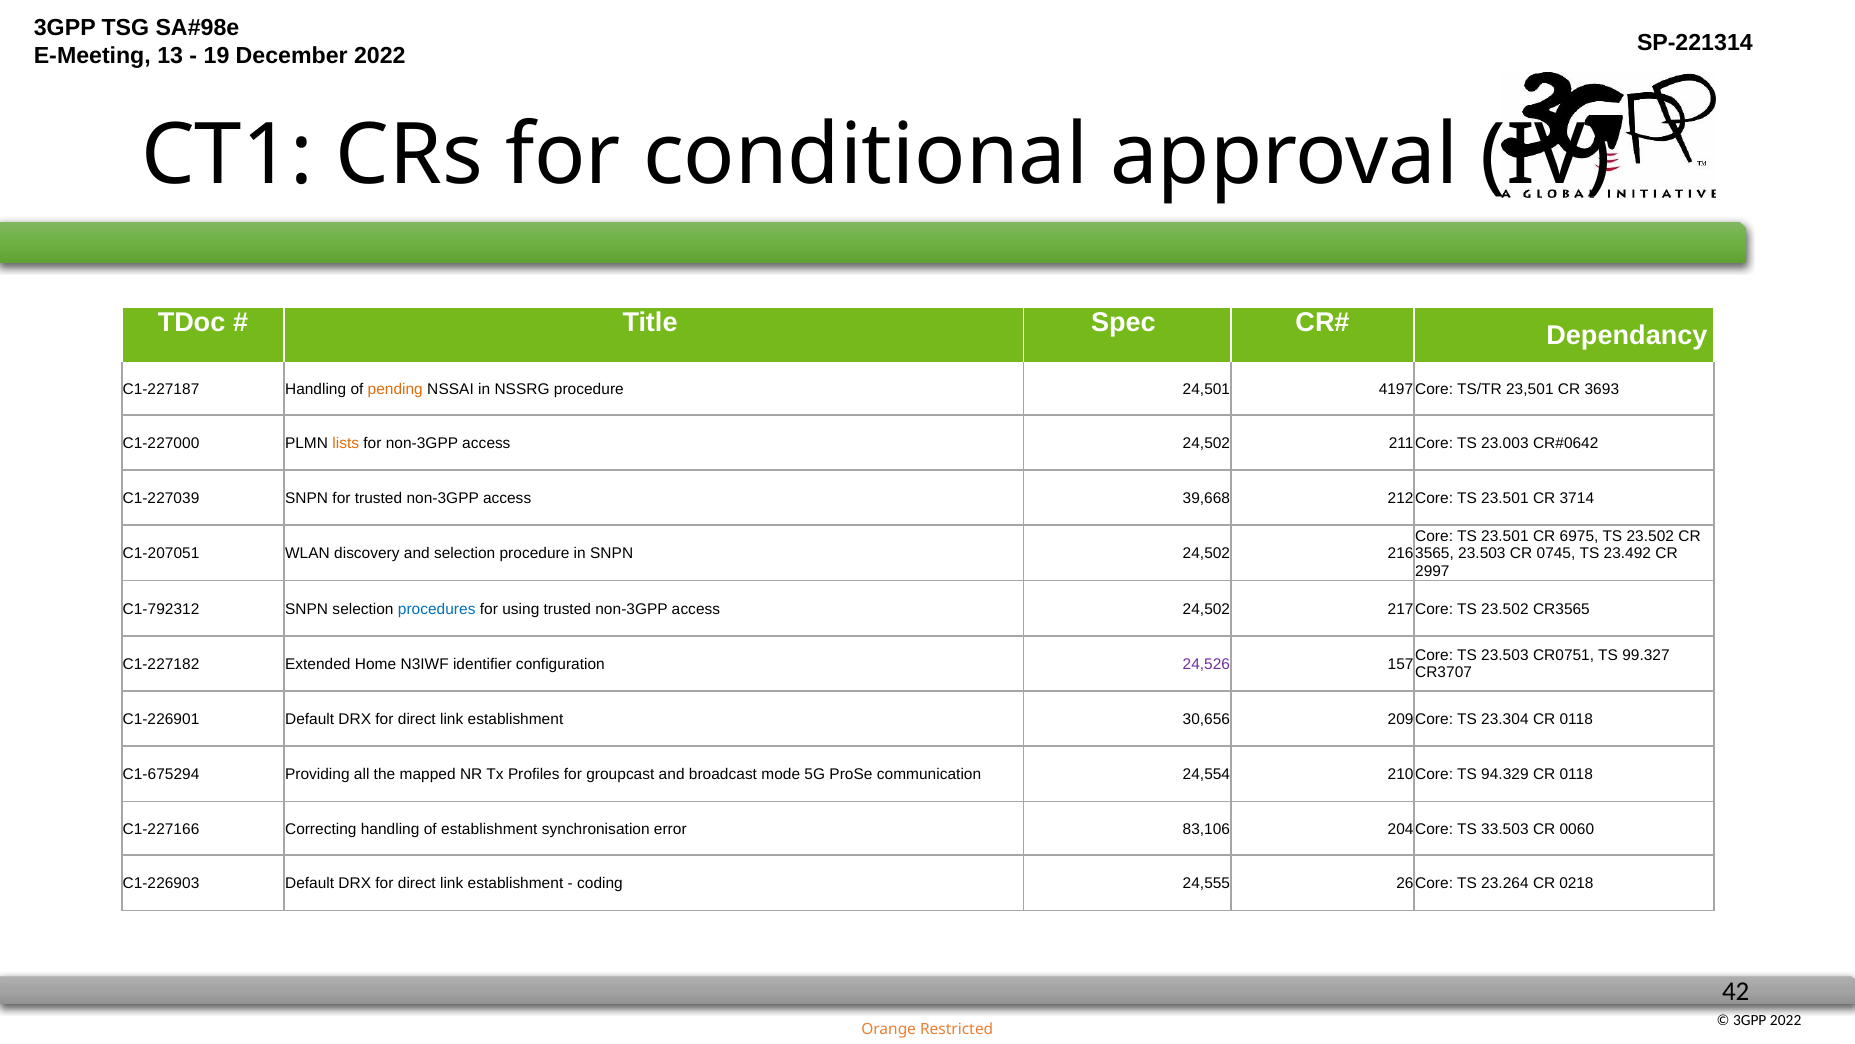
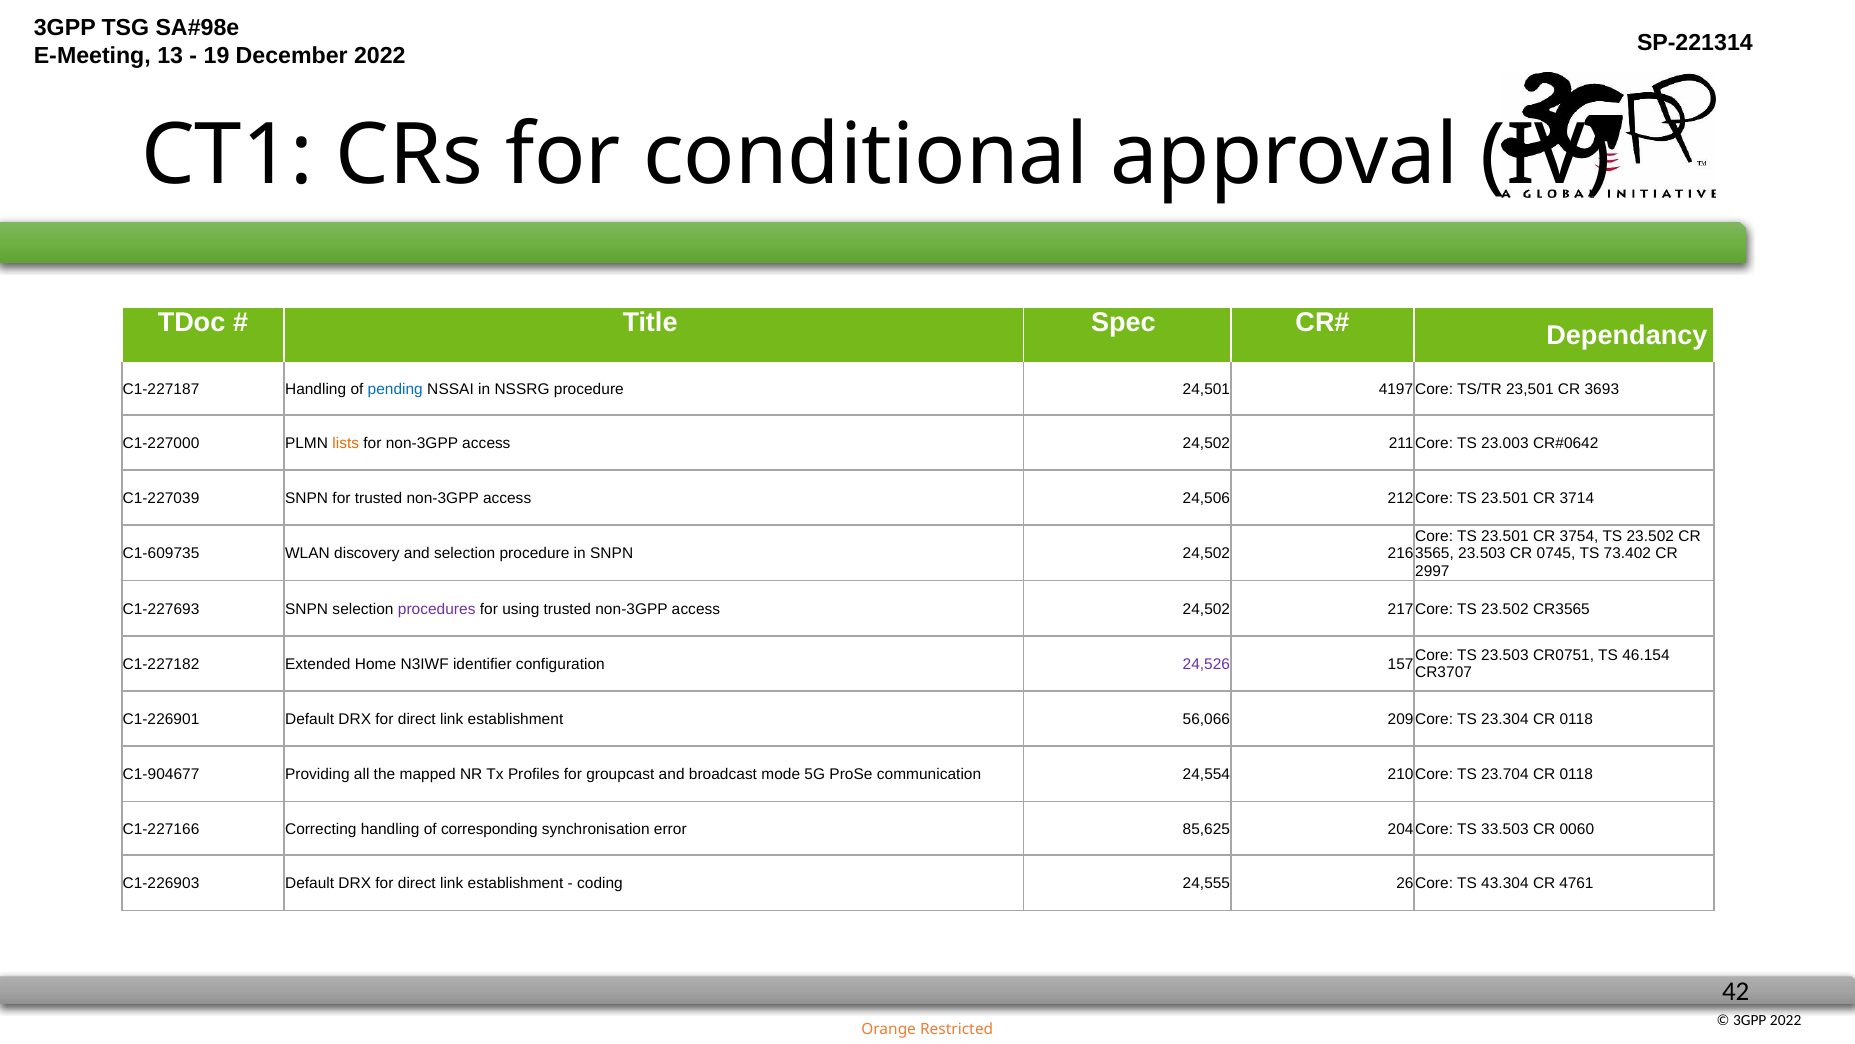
pending colour: orange -> blue (395, 389)
39,668: 39,668 -> 24,506 (1206, 498)
6975: 6975 -> 3754 (1579, 536)
C1-207051: C1-207051 -> C1-609735 (161, 553)
23.492: 23.492 -> 73.402 (1627, 553)
C1-792312: C1-792312 -> C1-227693 (161, 609)
procedures colour: blue -> purple (437, 609)
99.327: 99.327 -> 46.154 (1646, 655)
30,656: 30,656 -> 56,066 (1206, 719)
C1-675294: C1-675294 -> C1-904677 (161, 774)
94.329: 94.329 -> 23.704 (1505, 774)
of establishment: establishment -> corresponding (489, 829)
83,106: 83,106 -> 85,625 (1206, 829)
23.264: 23.264 -> 43.304 (1505, 883)
0218: 0218 -> 4761 (1576, 883)
